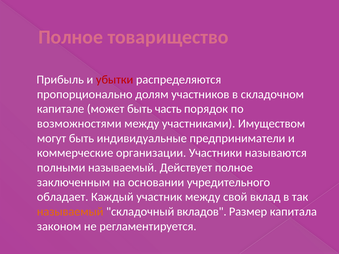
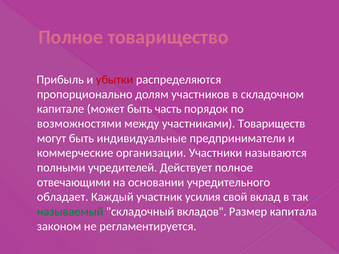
Имуществом: Имуществом -> Товариществ (272, 124)
полными называемый: называемый -> учредителей (123, 168)
заключенным: заключенным -> отвечающими (74, 182)
участник между: между -> усилия (203, 197)
называемый colour: orange -> green (70, 212)
